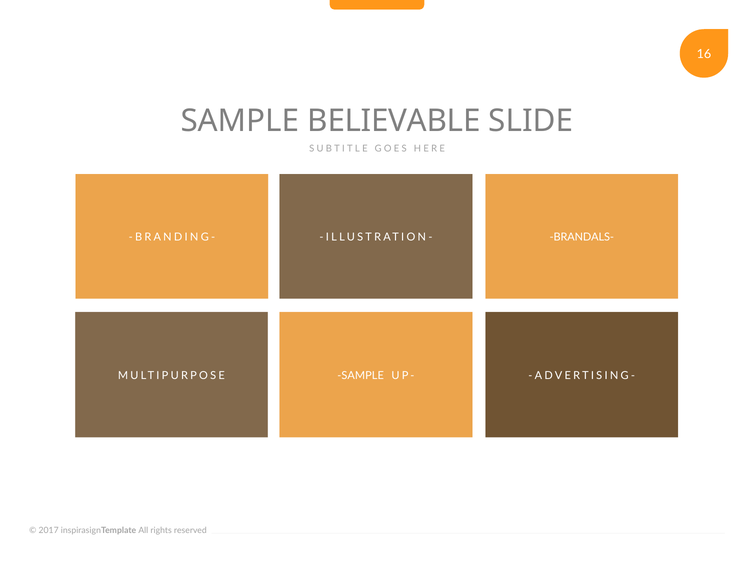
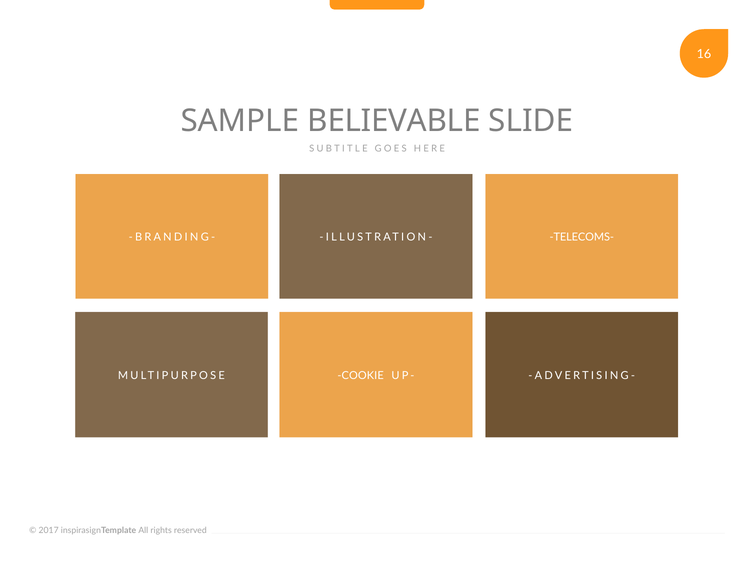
BRANDALS-: BRANDALS- -> TELECOMS- (582, 237)
MULTIPURPOSE SAMPLE: SAMPLE -> COOKIE (361, 376)
